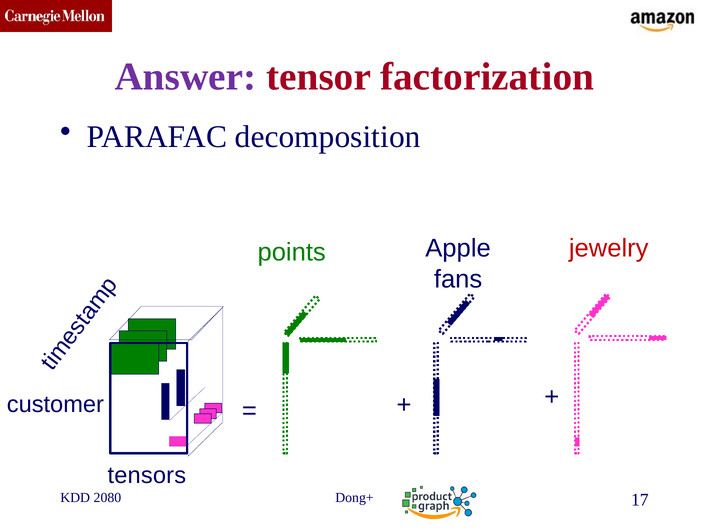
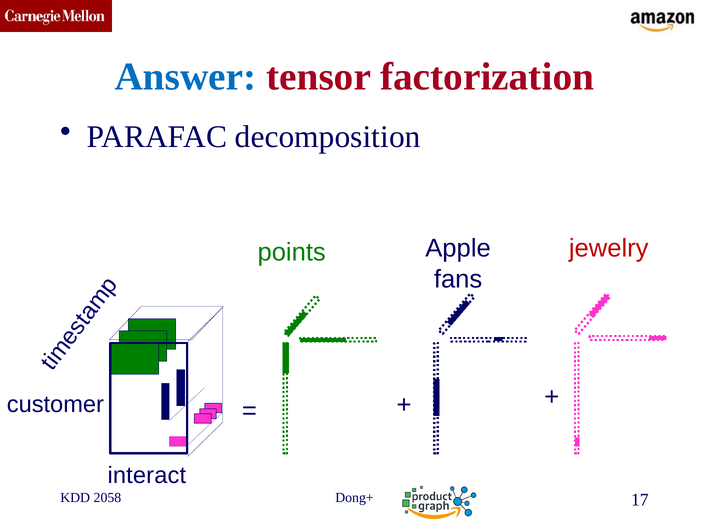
Answer colour: purple -> blue (185, 77)
tensors: tensors -> interact (147, 475)
2080: 2080 -> 2058 (107, 497)
